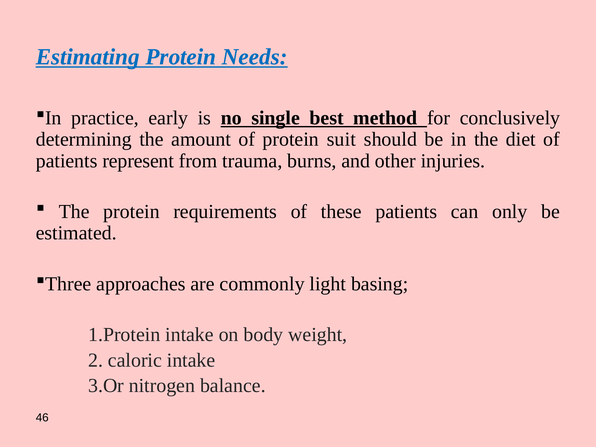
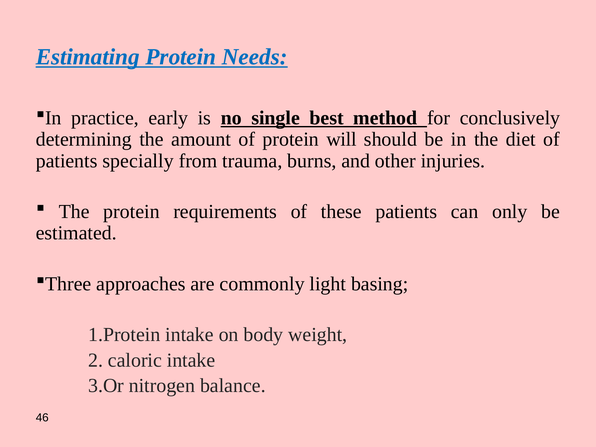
suit: suit -> will (342, 139)
represent: represent -> specially (138, 161)
